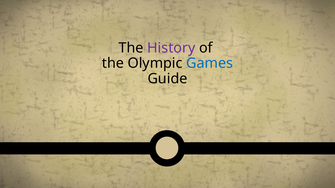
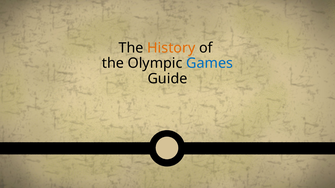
History colour: purple -> orange (171, 48)
